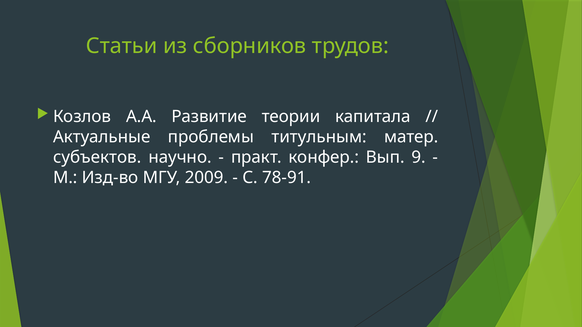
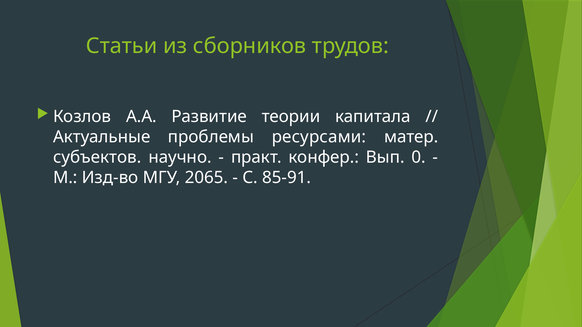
титульным: титульным -> ресурсами (319, 137)
9: 9 -> 0 (419, 157)
2009: 2009 -> 2065 (207, 178)
78-91: 78-91 -> 85-91 (287, 178)
